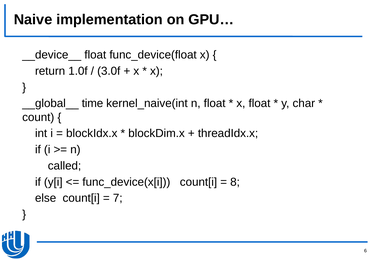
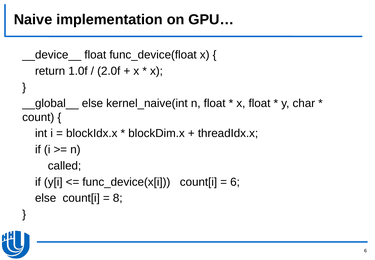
3.0f: 3.0f -> 2.0f (109, 71)
__global__ time: time -> else (92, 103)
8: 8 -> 6 (235, 182)
7: 7 -> 8 (118, 198)
